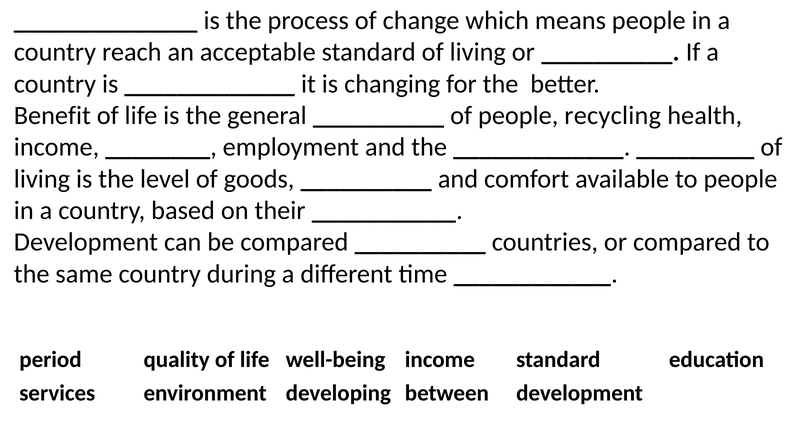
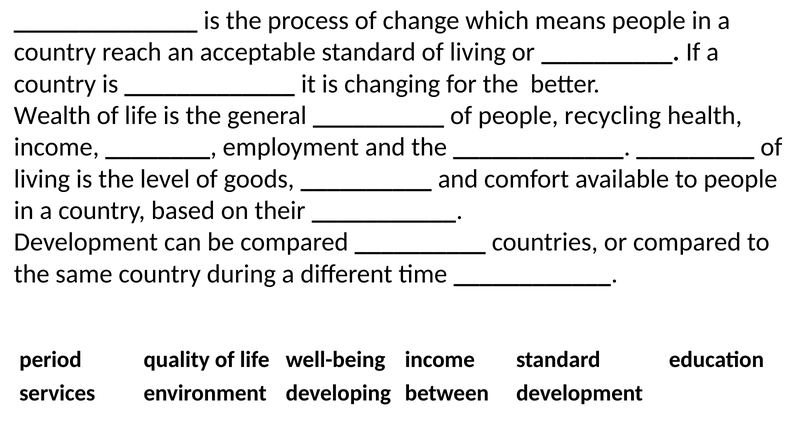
Benefit: Benefit -> Wealth (52, 115)
